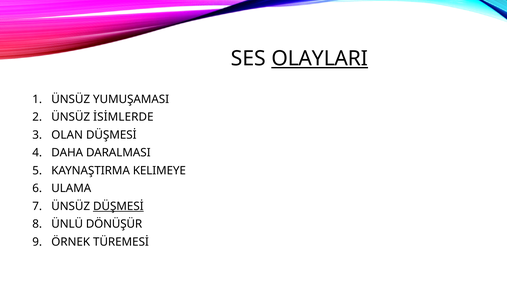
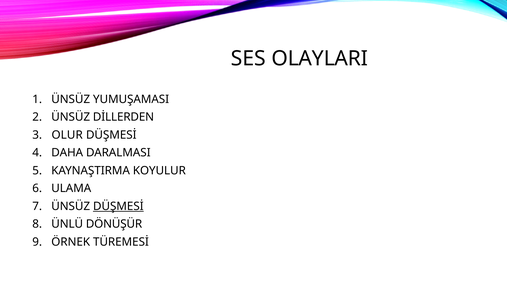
OLAYLARI underline: present -> none (320, 59)
İSİMLERDE: İSİMLERDE -> DİLLERDEN (123, 117)
OLAN: OLAN -> OLUR (67, 135)
KELIMEYE: KELIMEYE -> KOYULUR (159, 171)
